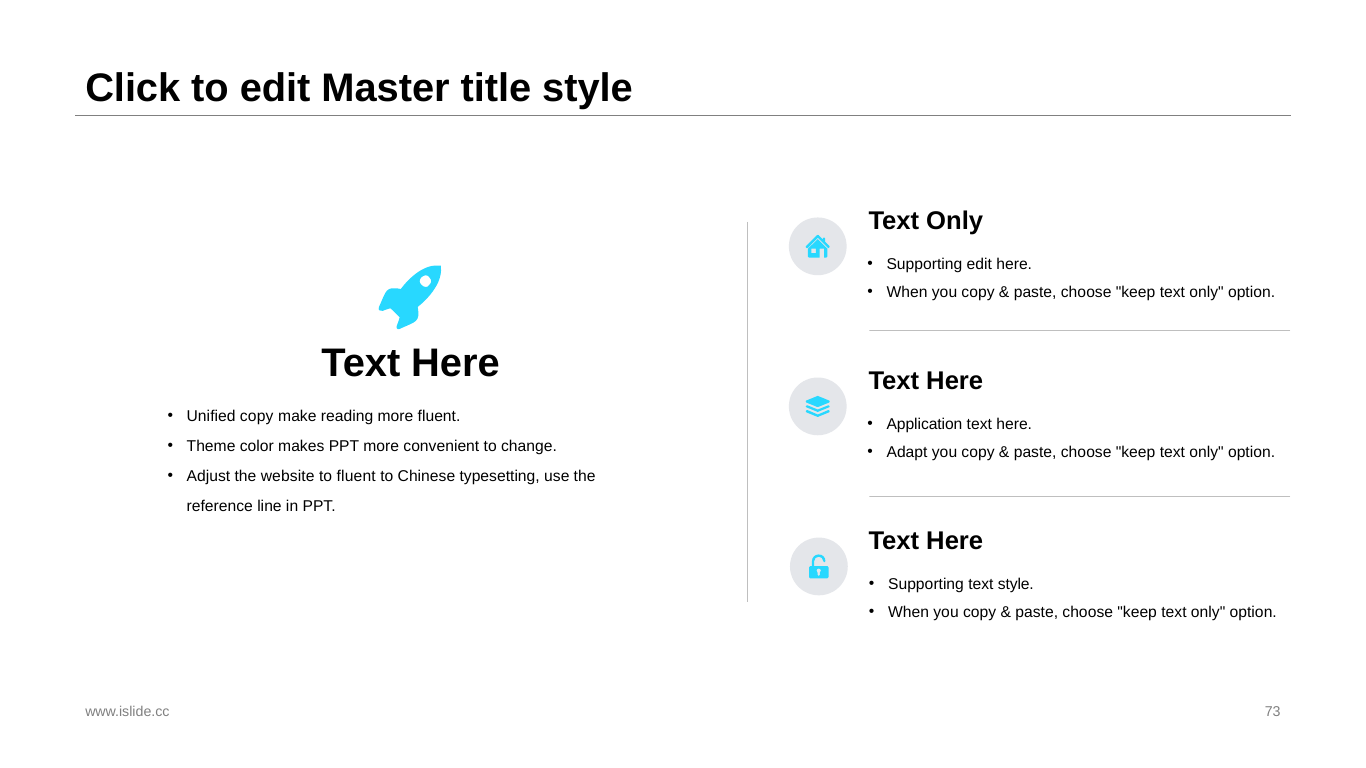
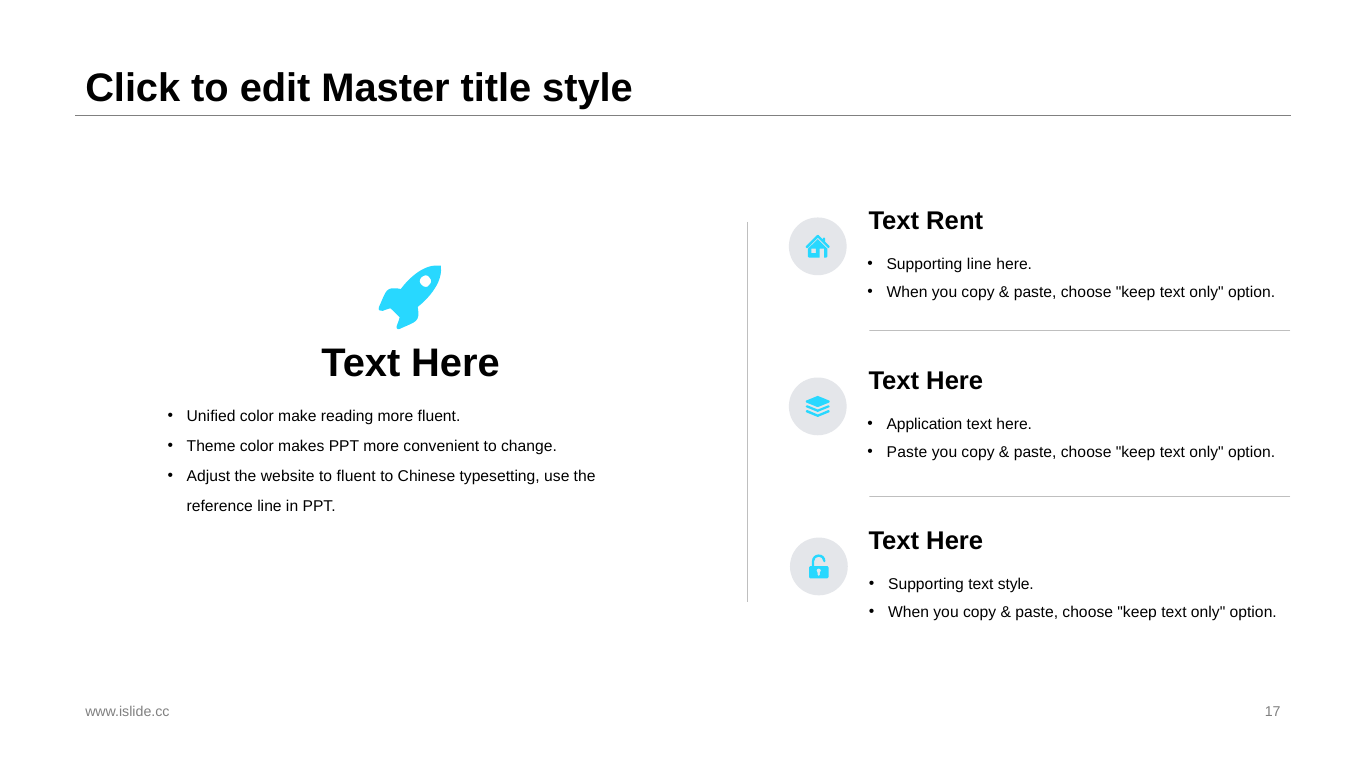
Only: Only -> Rent (955, 221)
Supporting edit: edit -> line (979, 264)
Unified copy: copy -> color (257, 416)
Adapt: Adapt -> Paste (907, 453)
73: 73 -> 17 (1273, 712)
